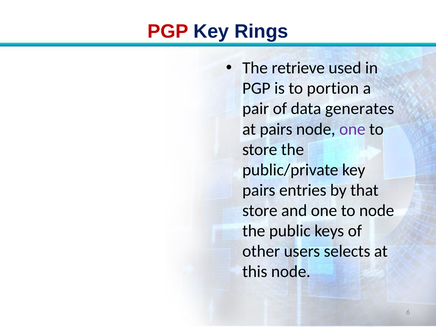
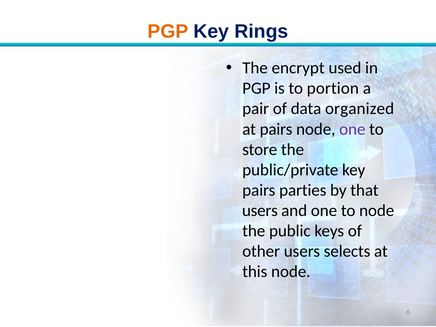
PGP colour: red -> orange (168, 32)
retrieve: retrieve -> encrypt (298, 68)
generates: generates -> organized (360, 109)
entries: entries -> parties (303, 190)
store: store -> users (260, 211)
